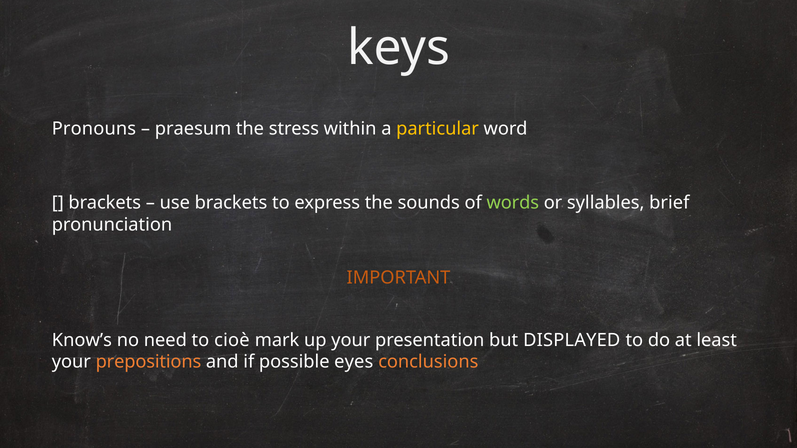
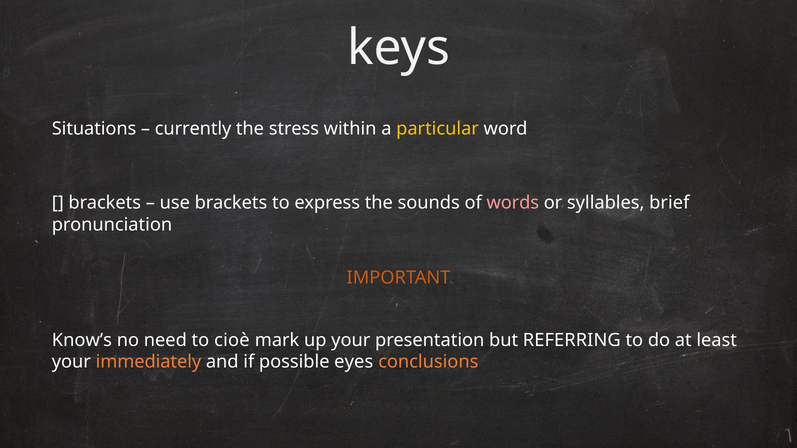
Pronouns: Pronouns -> Situations (94, 129)
praesum: praesum -> currently (193, 129)
words colour: light green -> pink (513, 203)
DISPLAYED: DISPLAYED -> REFERRING (572, 340)
prepositions: prepositions -> immediately (148, 362)
